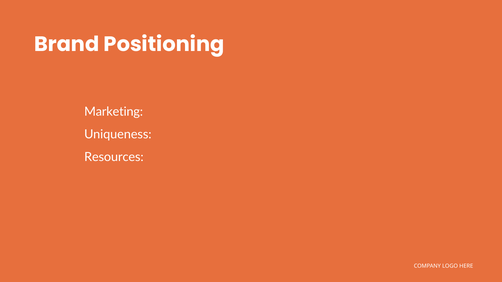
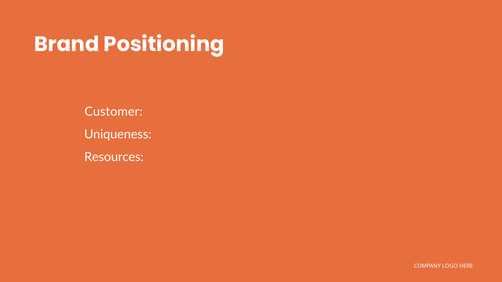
Marketing: Marketing -> Customer (113, 112)
